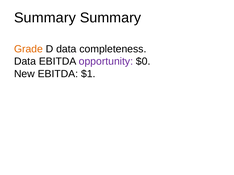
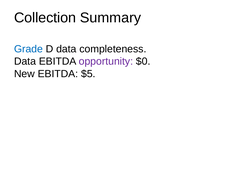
Summary: Summary -> Collection (45, 18)
Grade colour: orange -> blue (28, 49)
$1: $1 -> $5 (88, 74)
